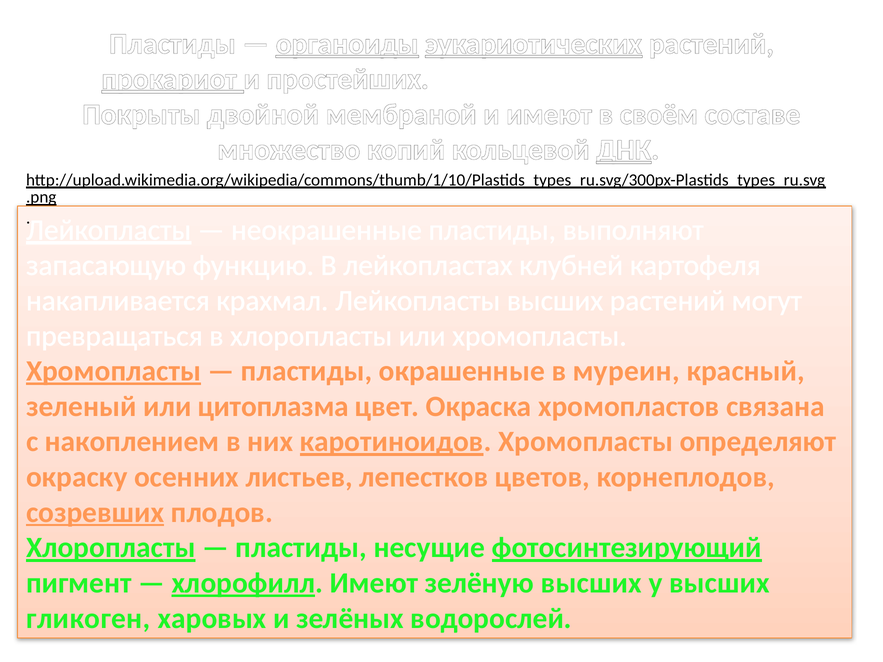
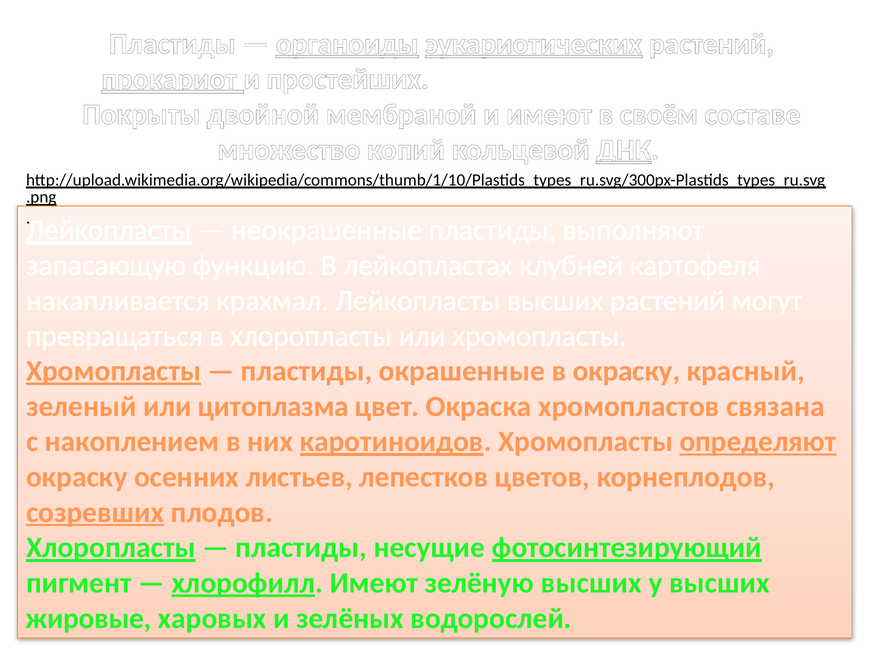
в муреин: муреин -> окраску (626, 371)
определяют underline: none -> present (758, 442)
гликоген: гликоген -> жировые (89, 619)
